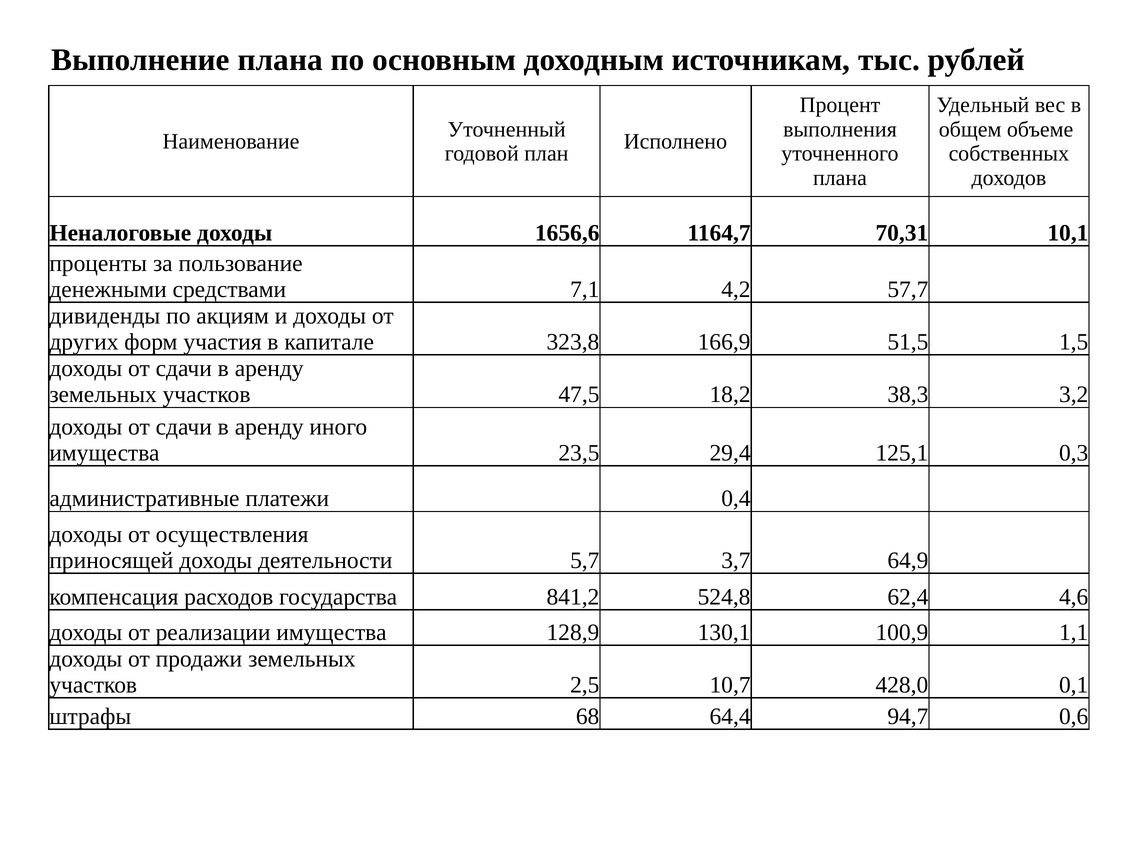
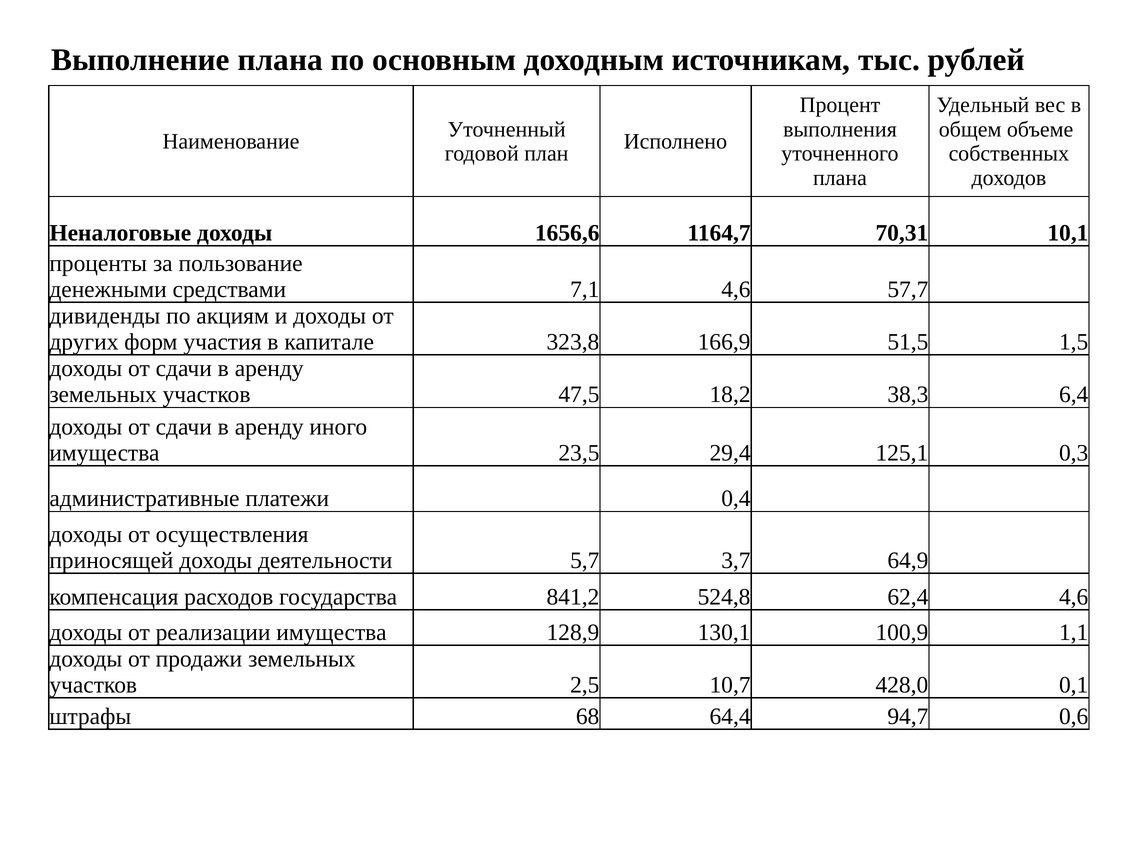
7,1 4,2: 4,2 -> 4,6 (736, 289)
3,2: 3,2 -> 6,4 (1074, 395)
